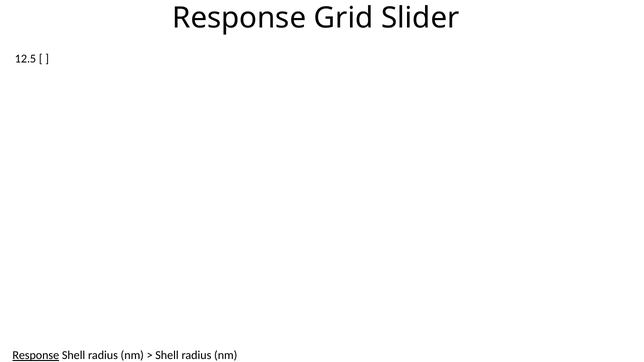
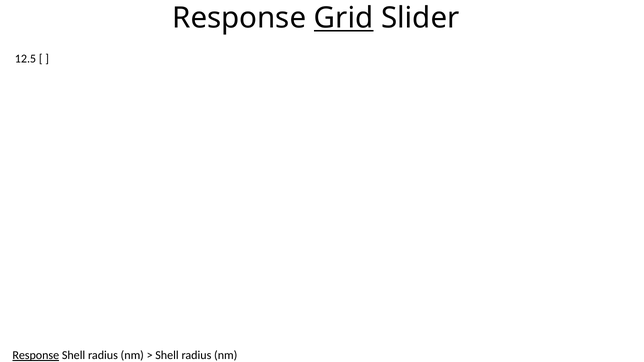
Grid underline: none -> present (344, 18)
